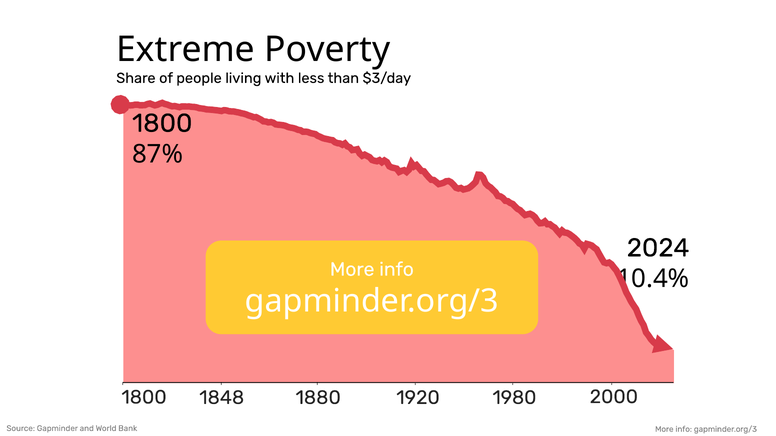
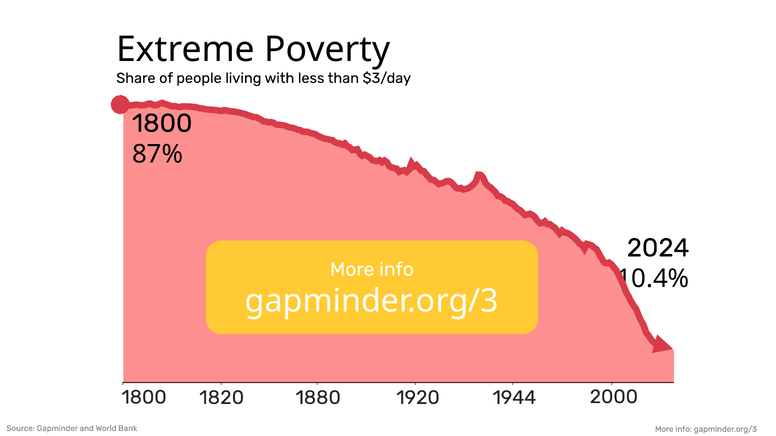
1848: 1848 -> 1820 (222, 398)
1980: 1980 -> 1944 (514, 398)
